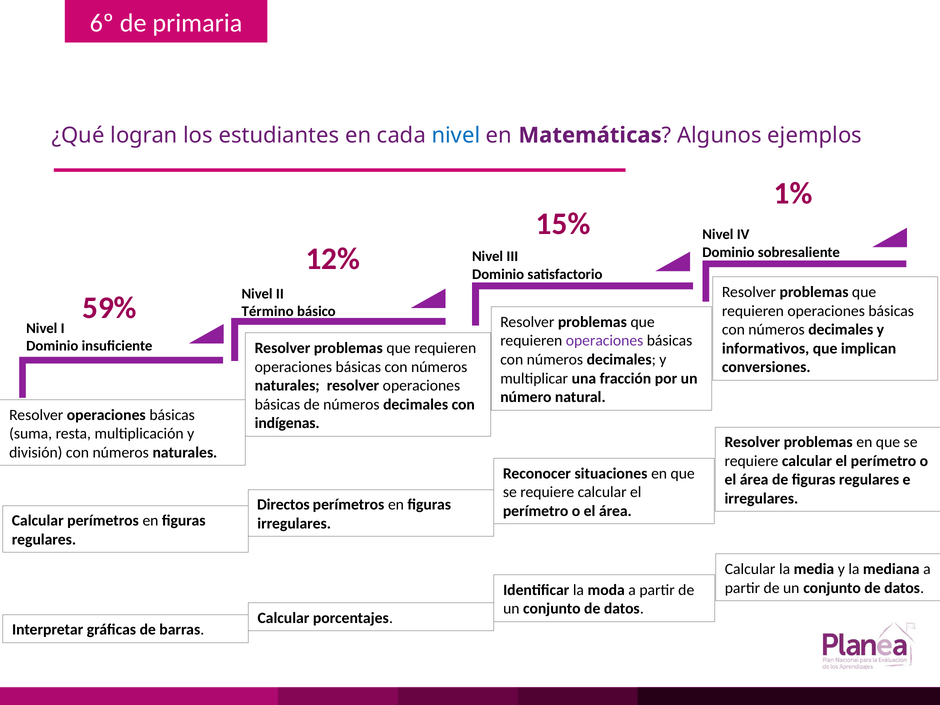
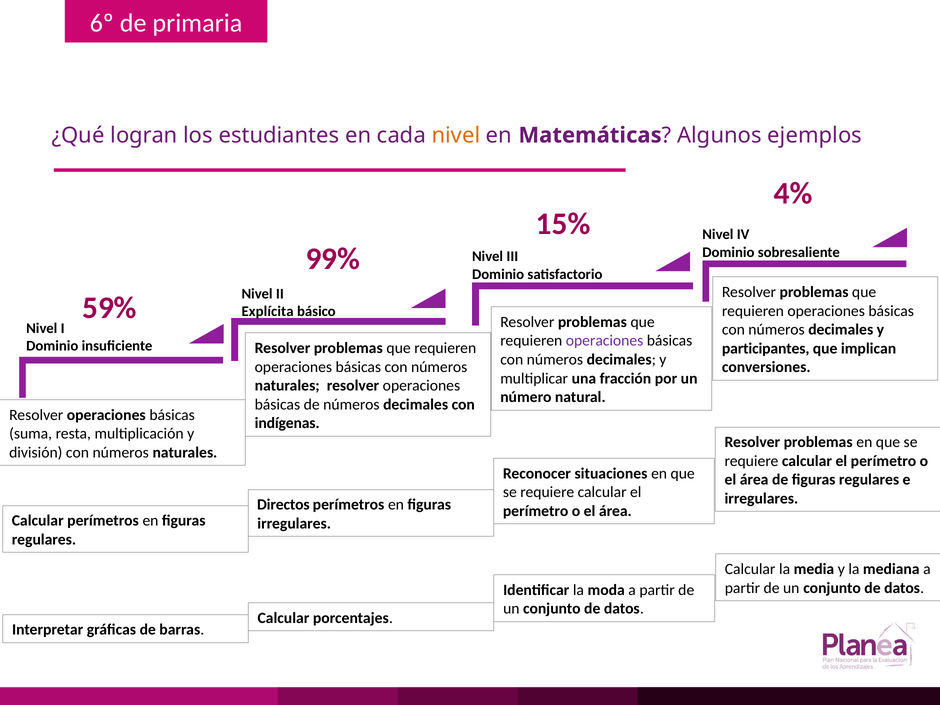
nivel colour: blue -> orange (456, 135)
1%: 1% -> 4% (793, 194)
12%: 12% -> 99% (333, 259)
Término: Término -> Explícita (268, 312)
informativos: informativos -> participantes (766, 348)
